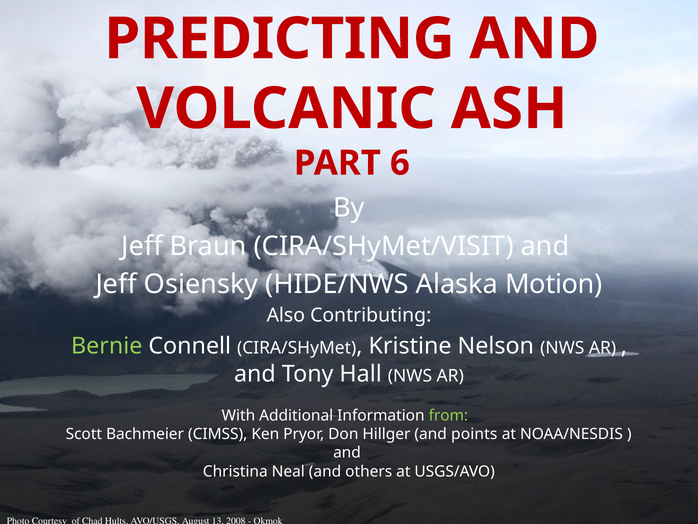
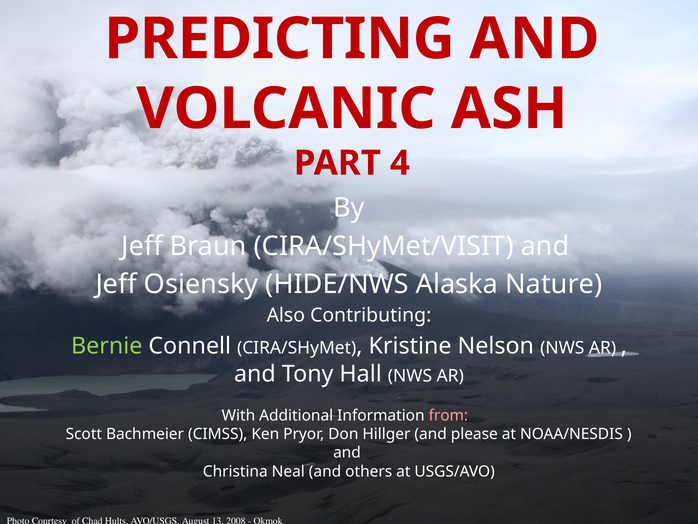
6: 6 -> 4 (400, 163)
Motion: Motion -> Nature (554, 284)
from colour: light green -> pink (448, 415)
points: points -> please (474, 434)
